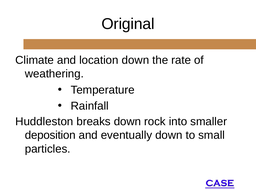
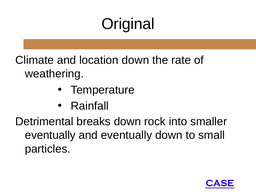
Huddleston: Huddleston -> Detrimental (44, 122)
deposition: deposition -> eventually (50, 135)
